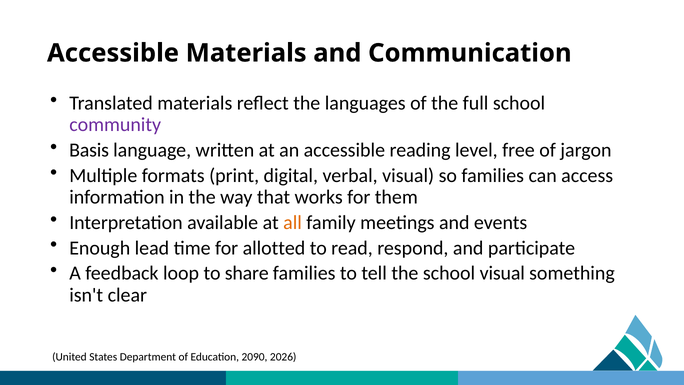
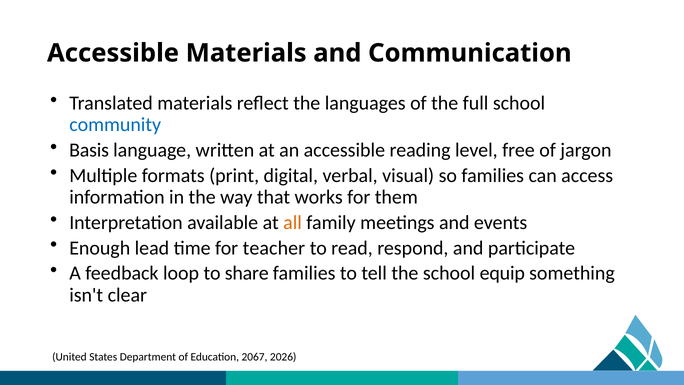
community colour: purple -> blue (115, 125)
allotted: allotted -> teacher (274, 248)
school visual: visual -> equip (502, 273)
2090: 2090 -> 2067 (254, 357)
